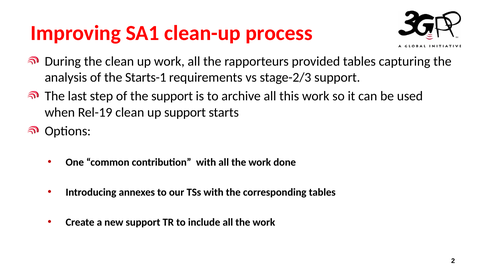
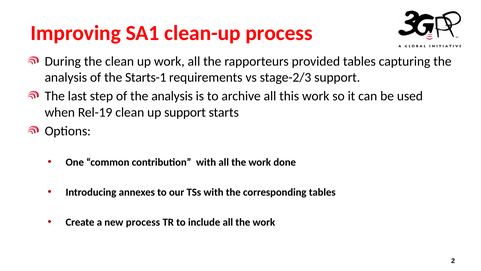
of the support: support -> analysis (172, 96)
new support: support -> process (143, 222)
